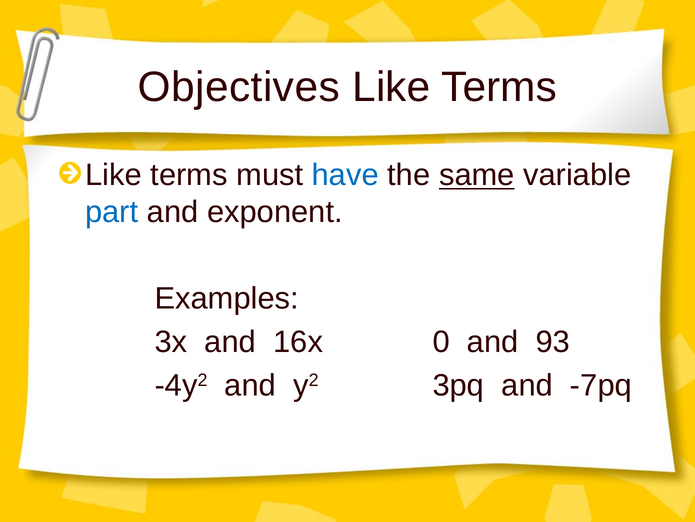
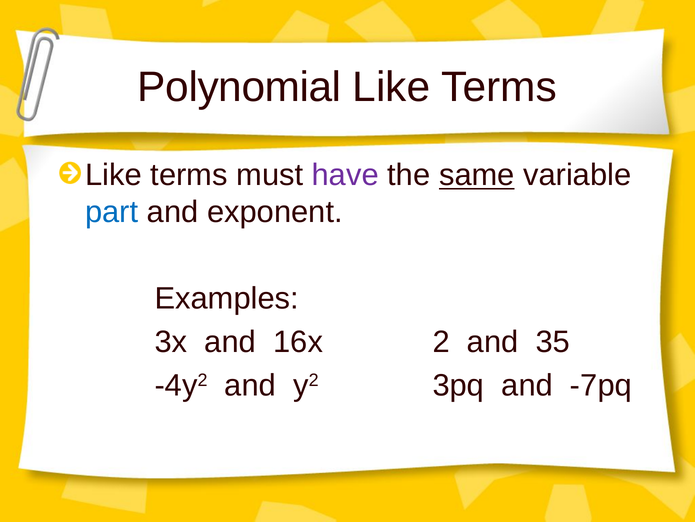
Objectives: Objectives -> Polynomial (239, 87)
have colour: blue -> purple (345, 175)
0: 0 -> 2 (441, 342)
93: 93 -> 35 (553, 342)
